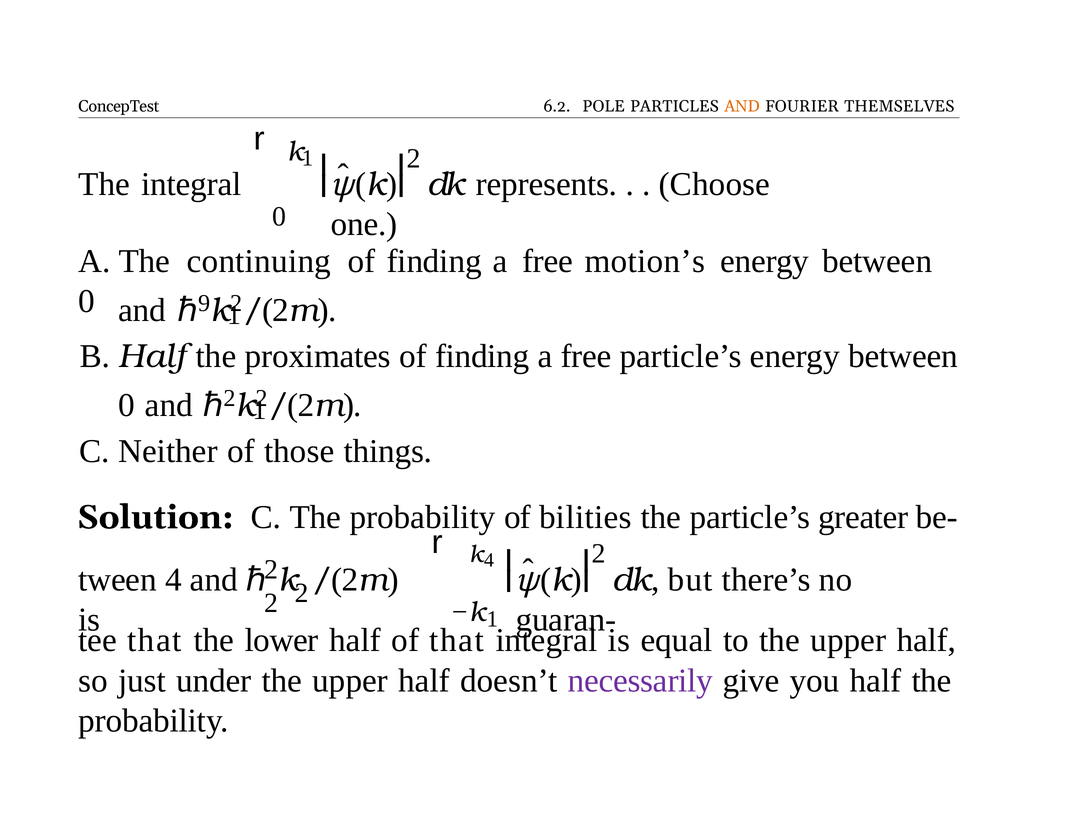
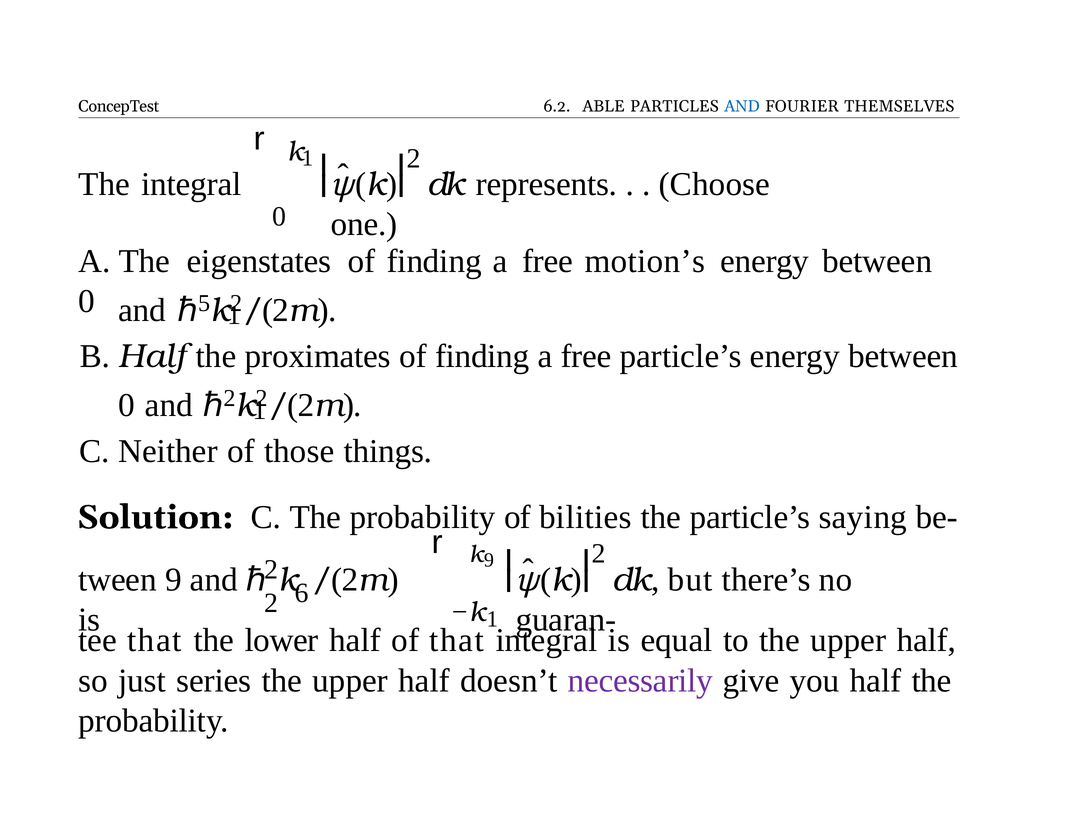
POLE: POLE -> ABLE (604, 106)
AND colour: orange -> blue (742, 106)
continuing: continuing -> eigenstates (259, 261)
9: 9 -> 5 (204, 304)
greater: greater -> saying (863, 517)
k 4: 4 -> 9 (489, 560)
tween 4: 4 -> 9 (173, 580)
2: 2 -> 6 (302, 593)
under: under -> series (214, 681)
